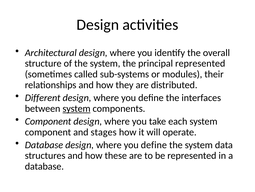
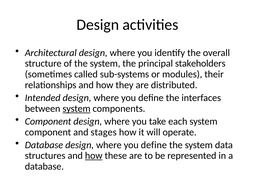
principal represented: represented -> stakeholders (200, 63)
Different: Different -> Intended (43, 97)
how underline: none -> present (94, 155)
